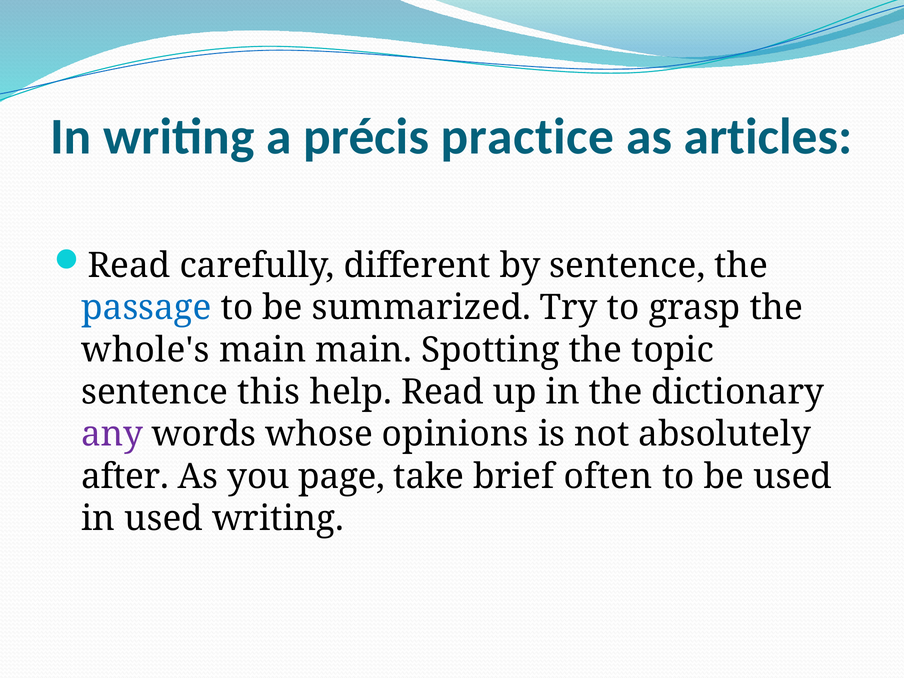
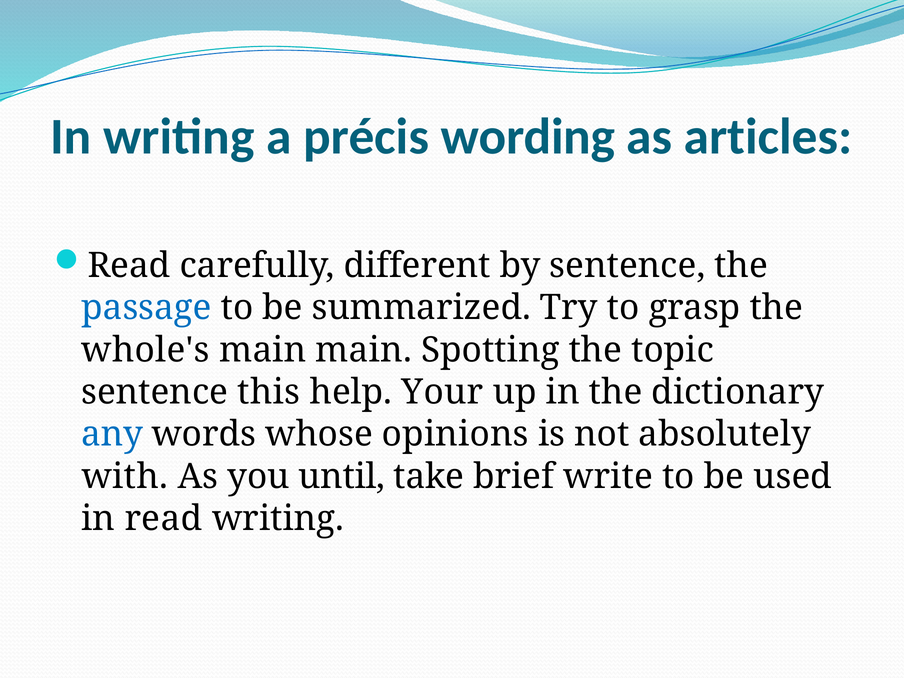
practice: practice -> wording (528, 137)
help Read: Read -> Your (442, 392)
any colour: purple -> blue (112, 434)
after: after -> with (125, 477)
page: page -> until (342, 477)
often: often -> write (608, 477)
in used: used -> read (163, 519)
